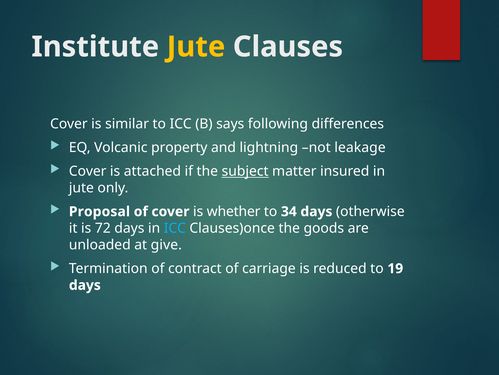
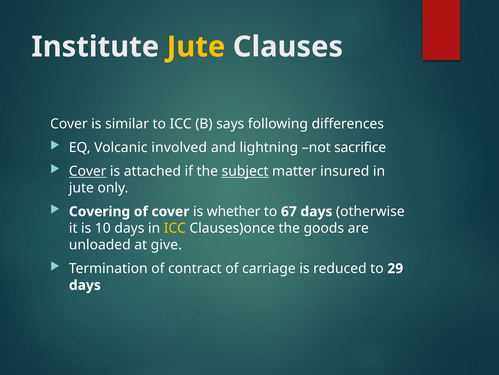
property: property -> involved (179, 147)
leakage: leakage -> sacrifice (360, 147)
Cover underline: none -> present (88, 171)
Proposal: Proposal -> Covering (100, 211)
34: 34 -> 67 (289, 211)
72: 72 -> 10 (103, 228)
ICC colour: light blue -> yellow (175, 228)
19: 19 -> 29 (395, 268)
